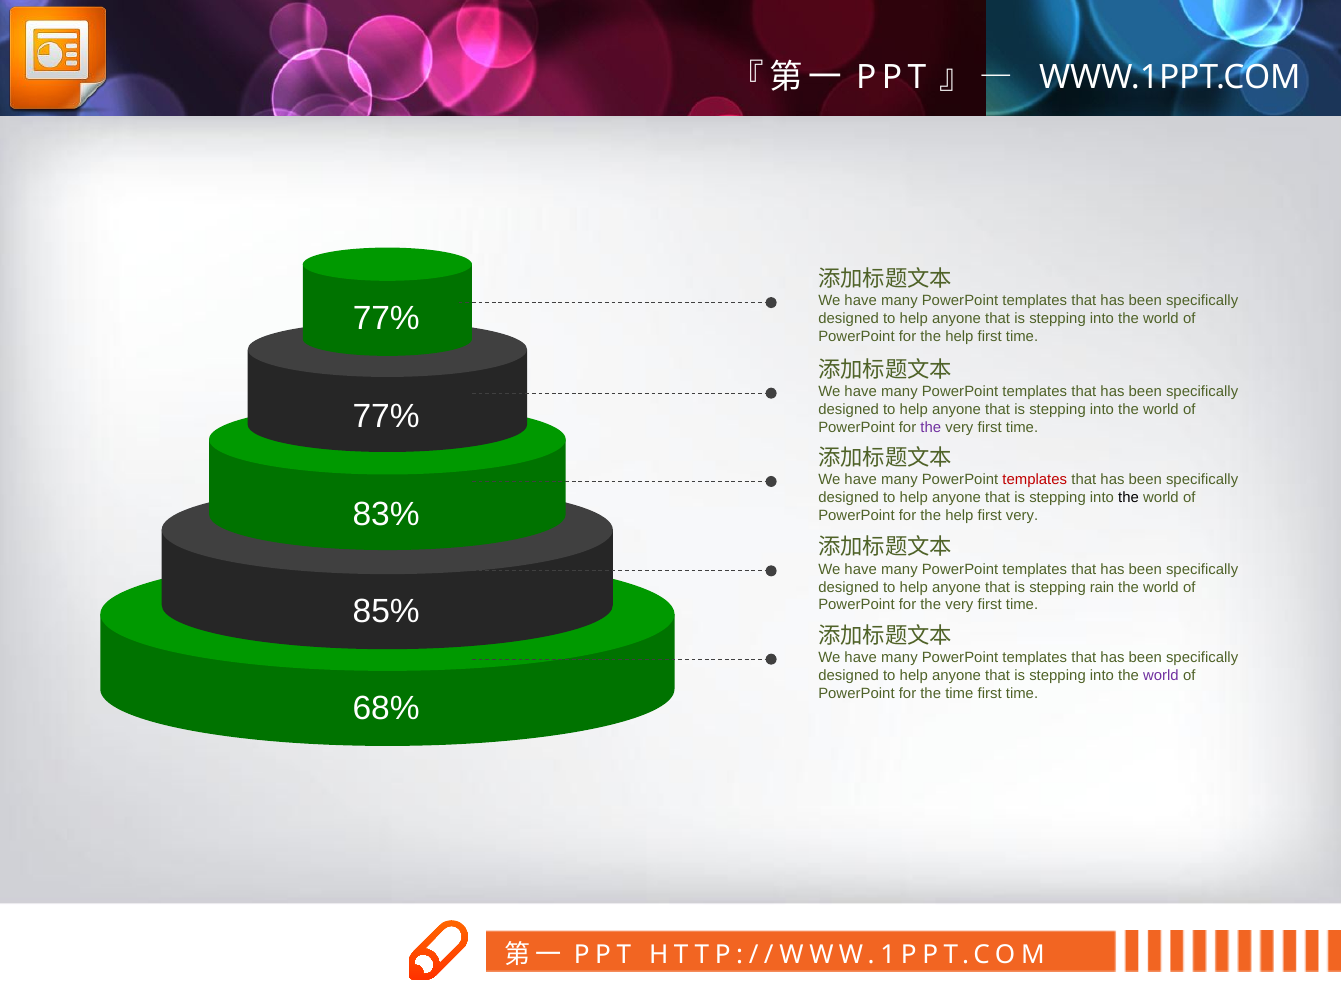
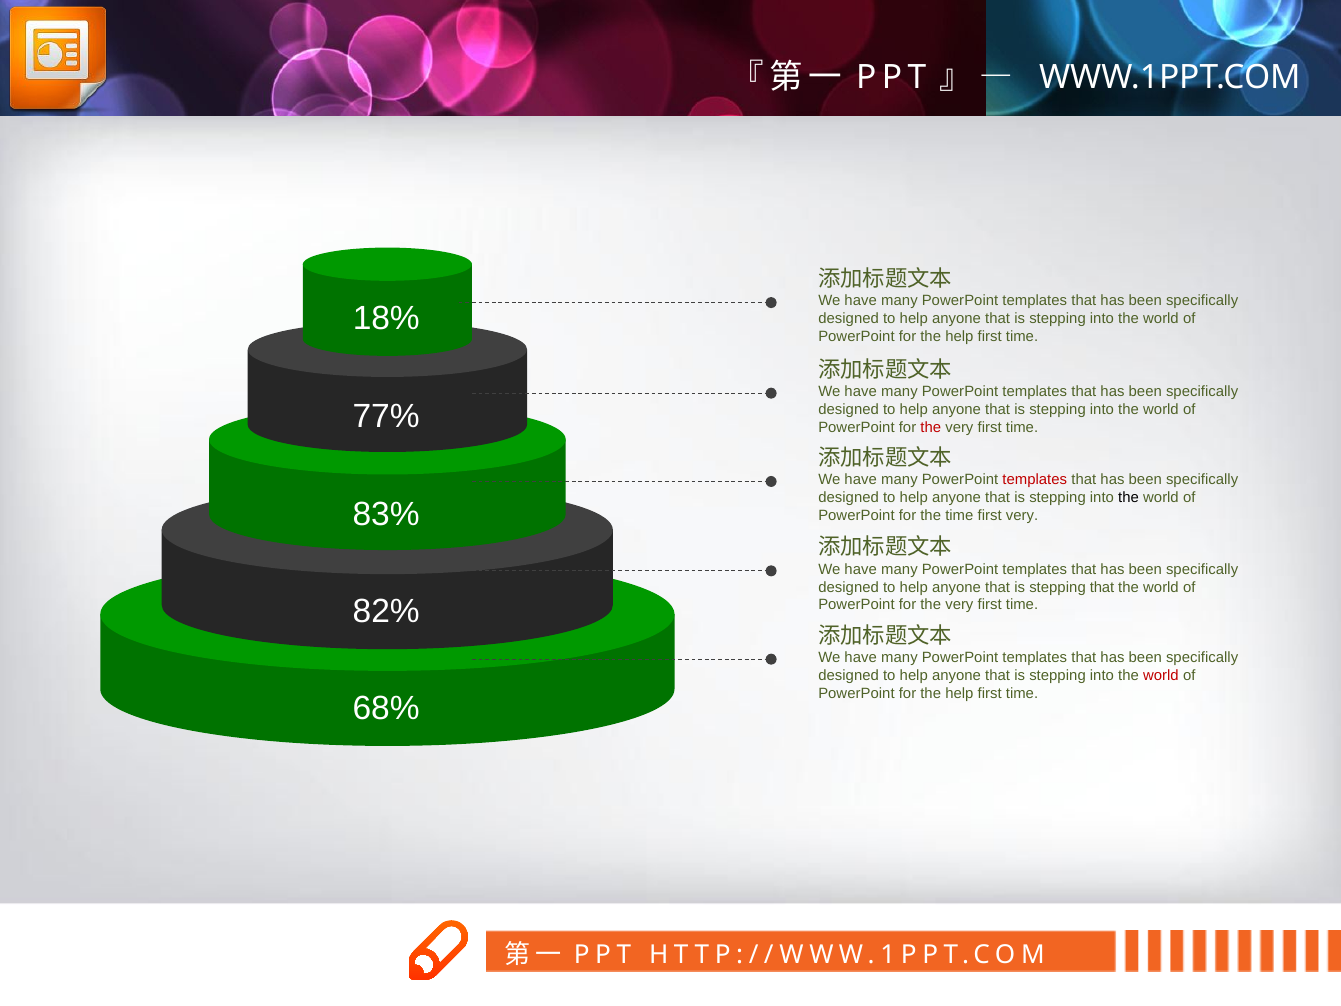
77%: 77% -> 18% (386, 319)
the colour: purple -> red (931, 427)
help: help -> time (959, 515)
stepping rain: rain -> that (1102, 587)
85%: 85% -> 82% (386, 611)
world colour: purple -> red (1161, 675)
time: time -> help (959, 693)
